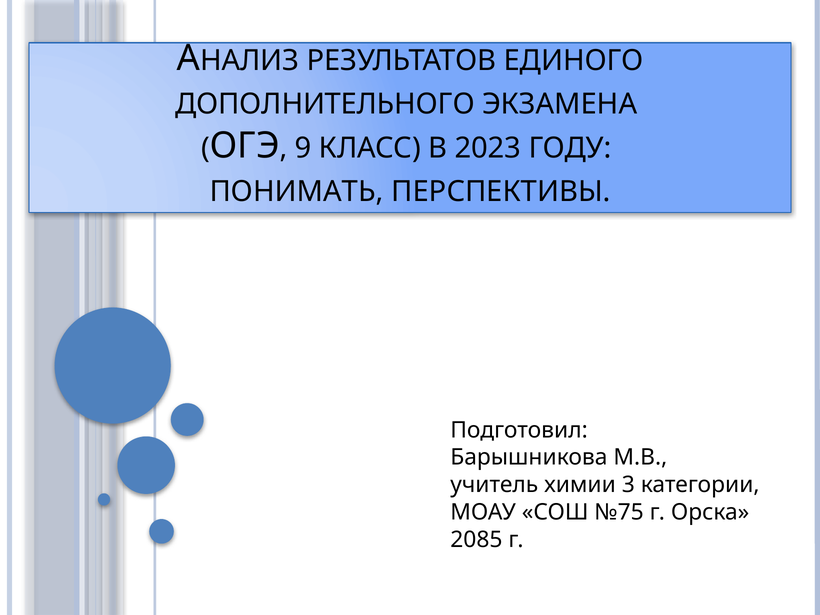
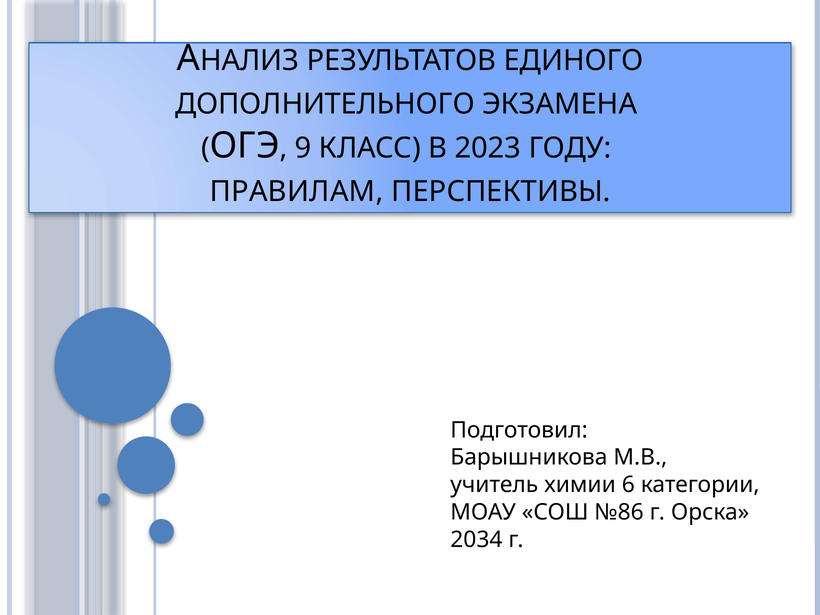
ПОНИМАТЬ: ПОНИМАТЬ -> ПРАВИЛАМ (297, 192)
3: 3 -> 6 (628, 485)
№75: №75 -> №86 (619, 512)
2085: 2085 -> 2034 (476, 539)
